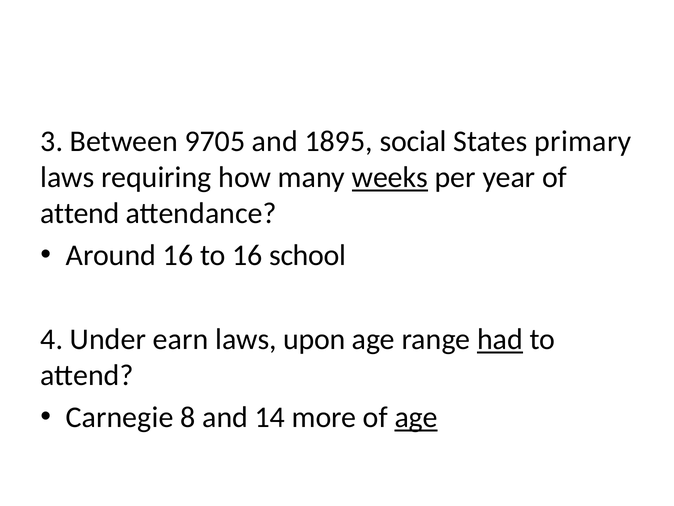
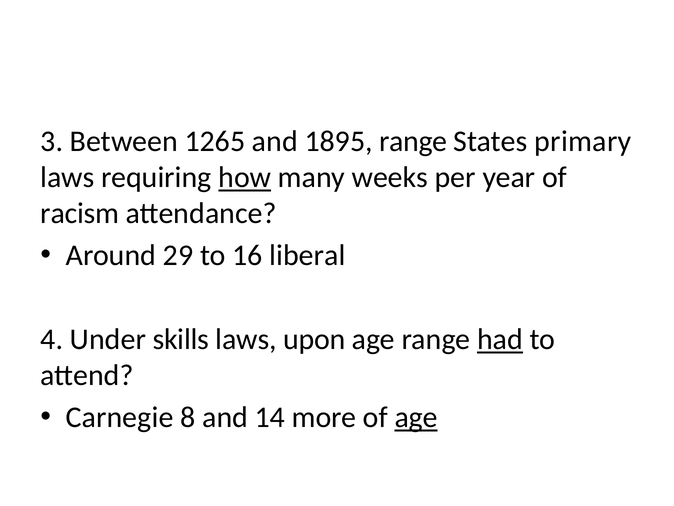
9705: 9705 -> 1265 (215, 141)
1895 social: social -> range (413, 141)
how underline: none -> present (245, 177)
weeks underline: present -> none (390, 177)
attend: attend -> racism (80, 213)
Around 16: 16 -> 29 (178, 255)
school: school -> liberal (307, 255)
earn: earn -> skills (181, 339)
